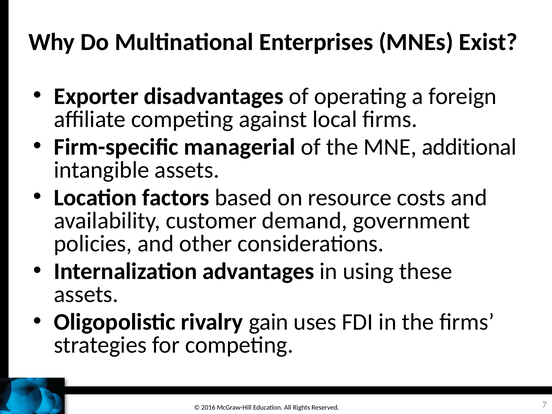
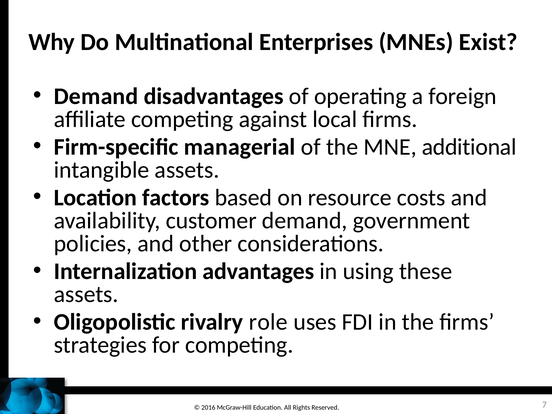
Exporter: Exporter -> Demand (96, 96)
gain: gain -> role (268, 322)
